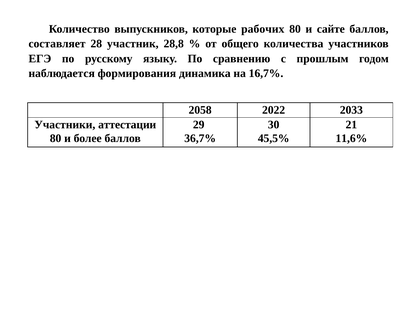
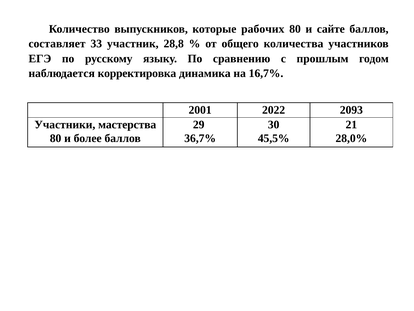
28: 28 -> 33 (96, 44)
формирования: формирования -> корректировка (137, 73)
2058: 2058 -> 2001 (200, 110)
2033: 2033 -> 2093 (351, 110)
аттестации: аттестации -> мастерства (127, 125)
11,6%: 11,6% -> 28,0% (351, 138)
